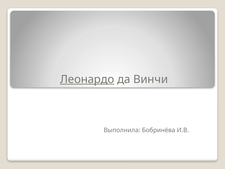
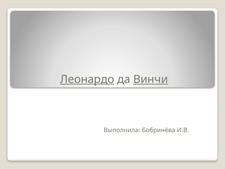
Винчи underline: none -> present (151, 79)
